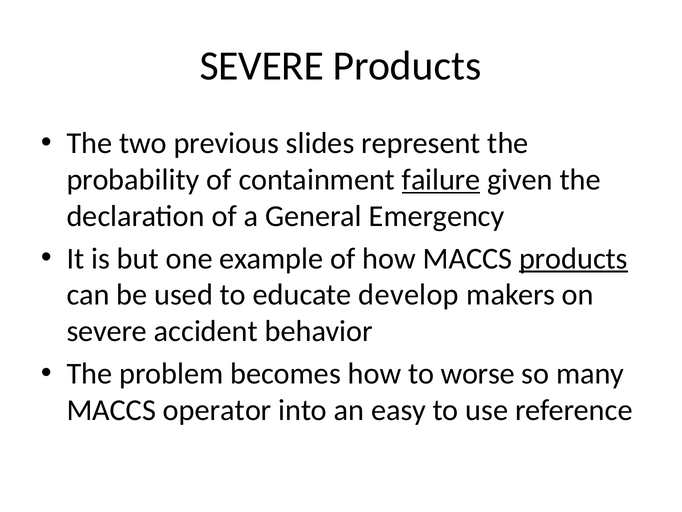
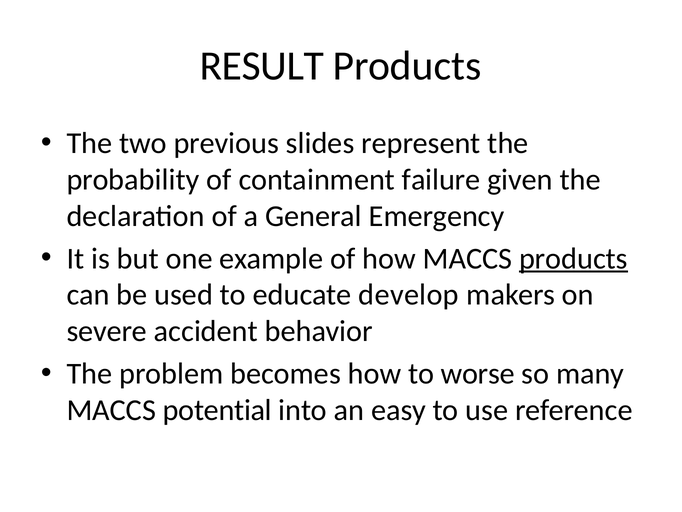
SEVERE: SEVERE -> RESULT (262, 66)
failure underline: present -> none (441, 179)
operator: operator -> potential (217, 410)
